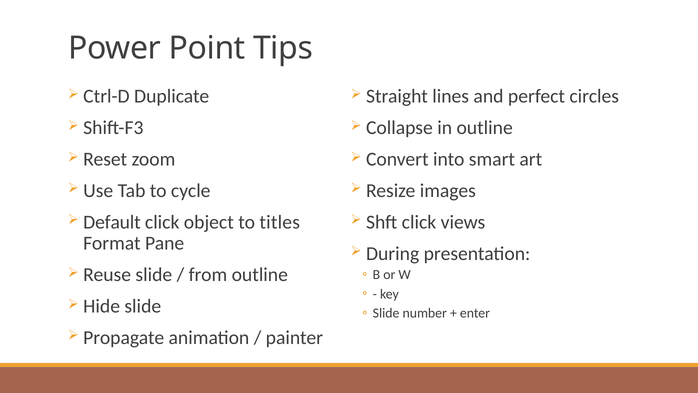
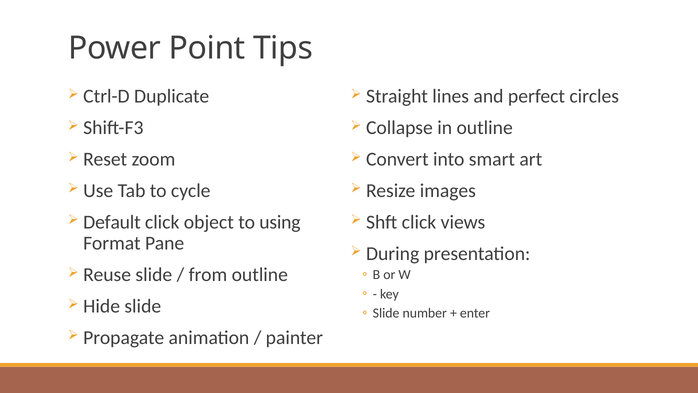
titles: titles -> using (280, 222)
